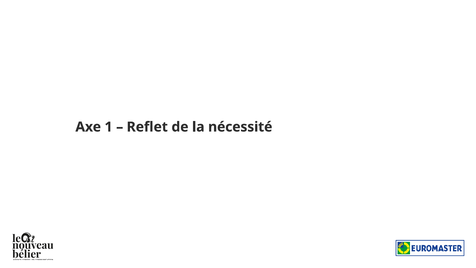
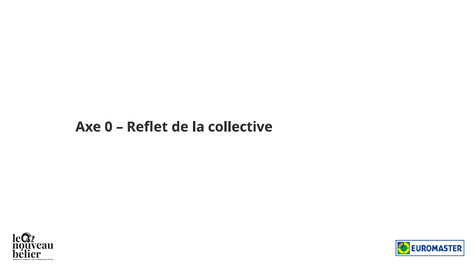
1: 1 -> 0 (109, 127)
nécessité: nécessité -> collective (240, 127)
